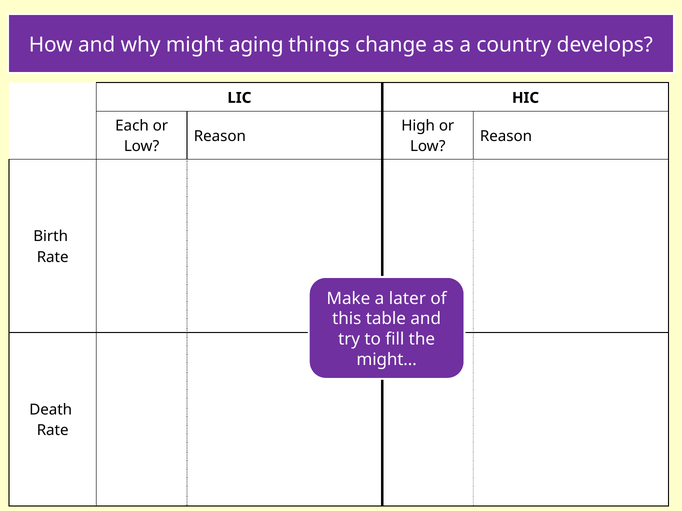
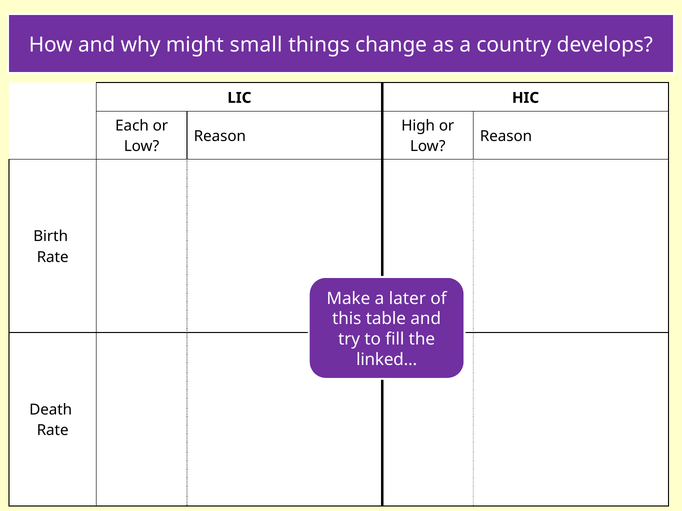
aging: aging -> small (256, 45)
might…: might… -> linked… (387, 360)
